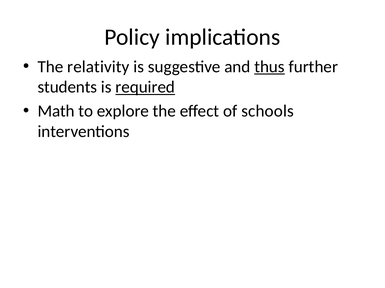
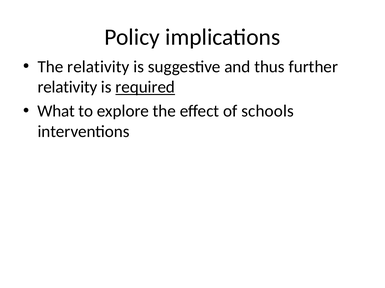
thus underline: present -> none (269, 67)
students: students -> relativity (67, 87)
Math: Math -> What (56, 111)
